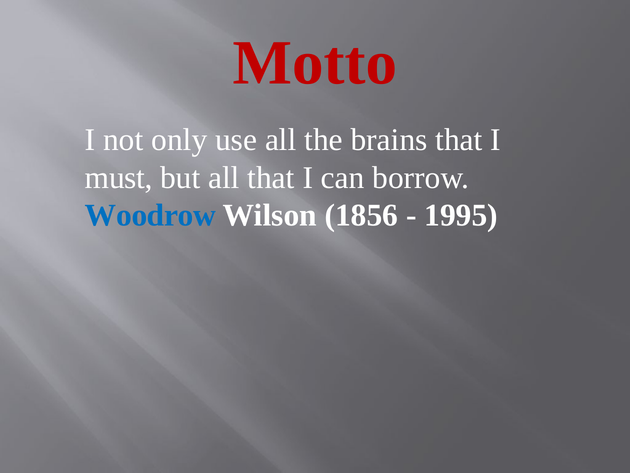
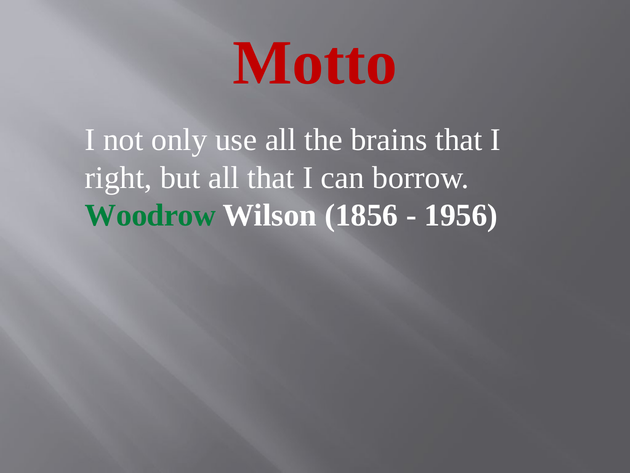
must: must -> right (119, 177)
Woodrow colour: blue -> green (150, 215)
1995: 1995 -> 1956 (461, 215)
